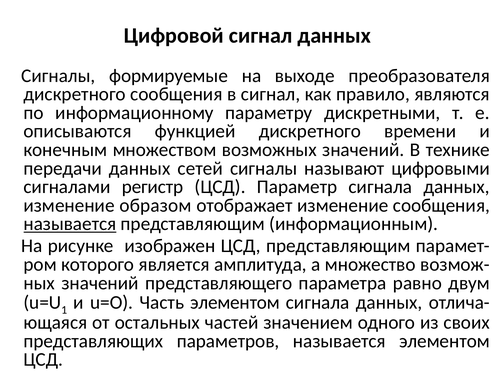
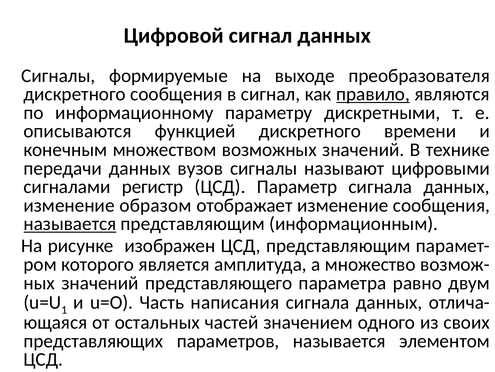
правило underline: none -> present (373, 94)
сетей: сетей -> вузов (200, 168)
Часть элементом: элементом -> написания (235, 302)
